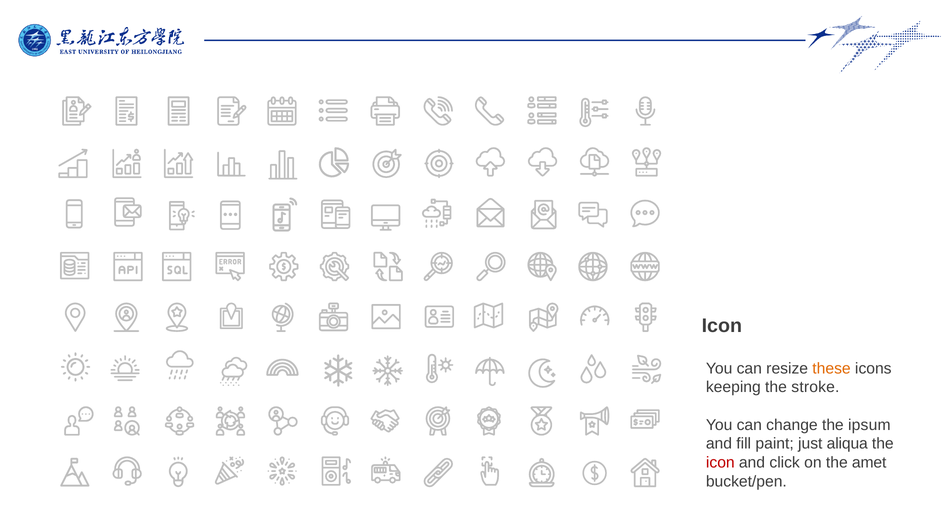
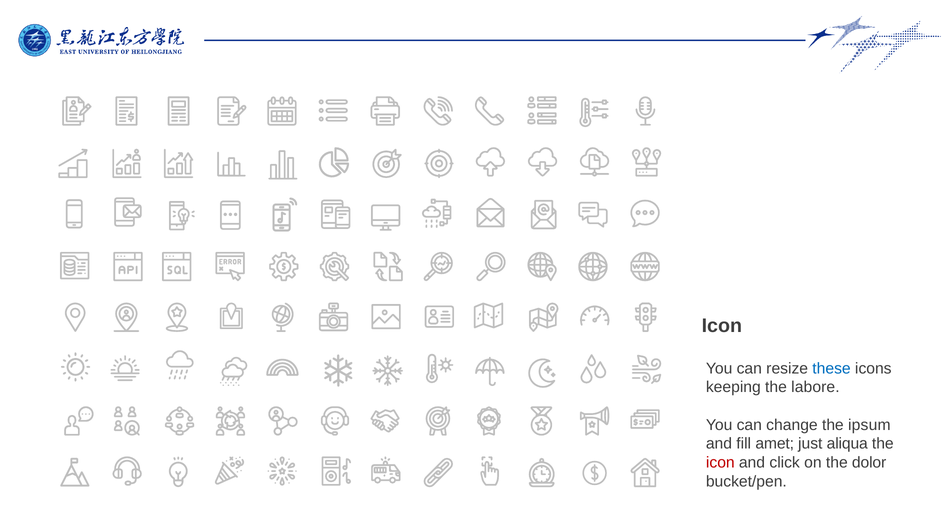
these colour: orange -> blue (832, 369)
stroke: stroke -> labore (815, 388)
paint: paint -> amet (775, 444)
amet: amet -> dolor (869, 463)
